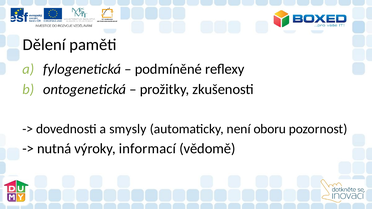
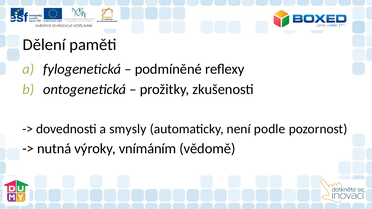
oboru: oboru -> podle (270, 129)
informací: informací -> vnímáním (148, 149)
